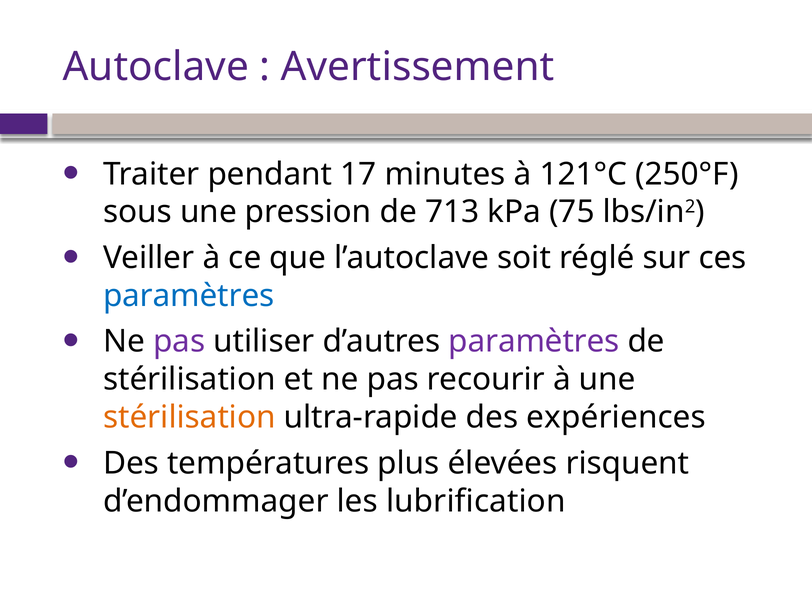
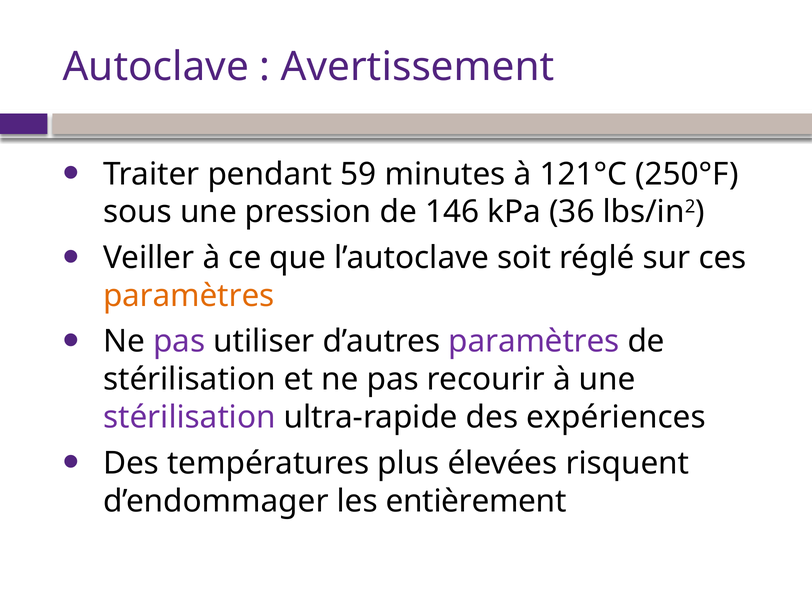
17: 17 -> 59 (358, 174)
713: 713 -> 146 (452, 212)
75: 75 -> 36 (572, 212)
paramètres colour: blue -> orange (189, 296)
stérilisation colour: orange -> purple (189, 417)
lubrification: lubrification -> entièrement (476, 501)
